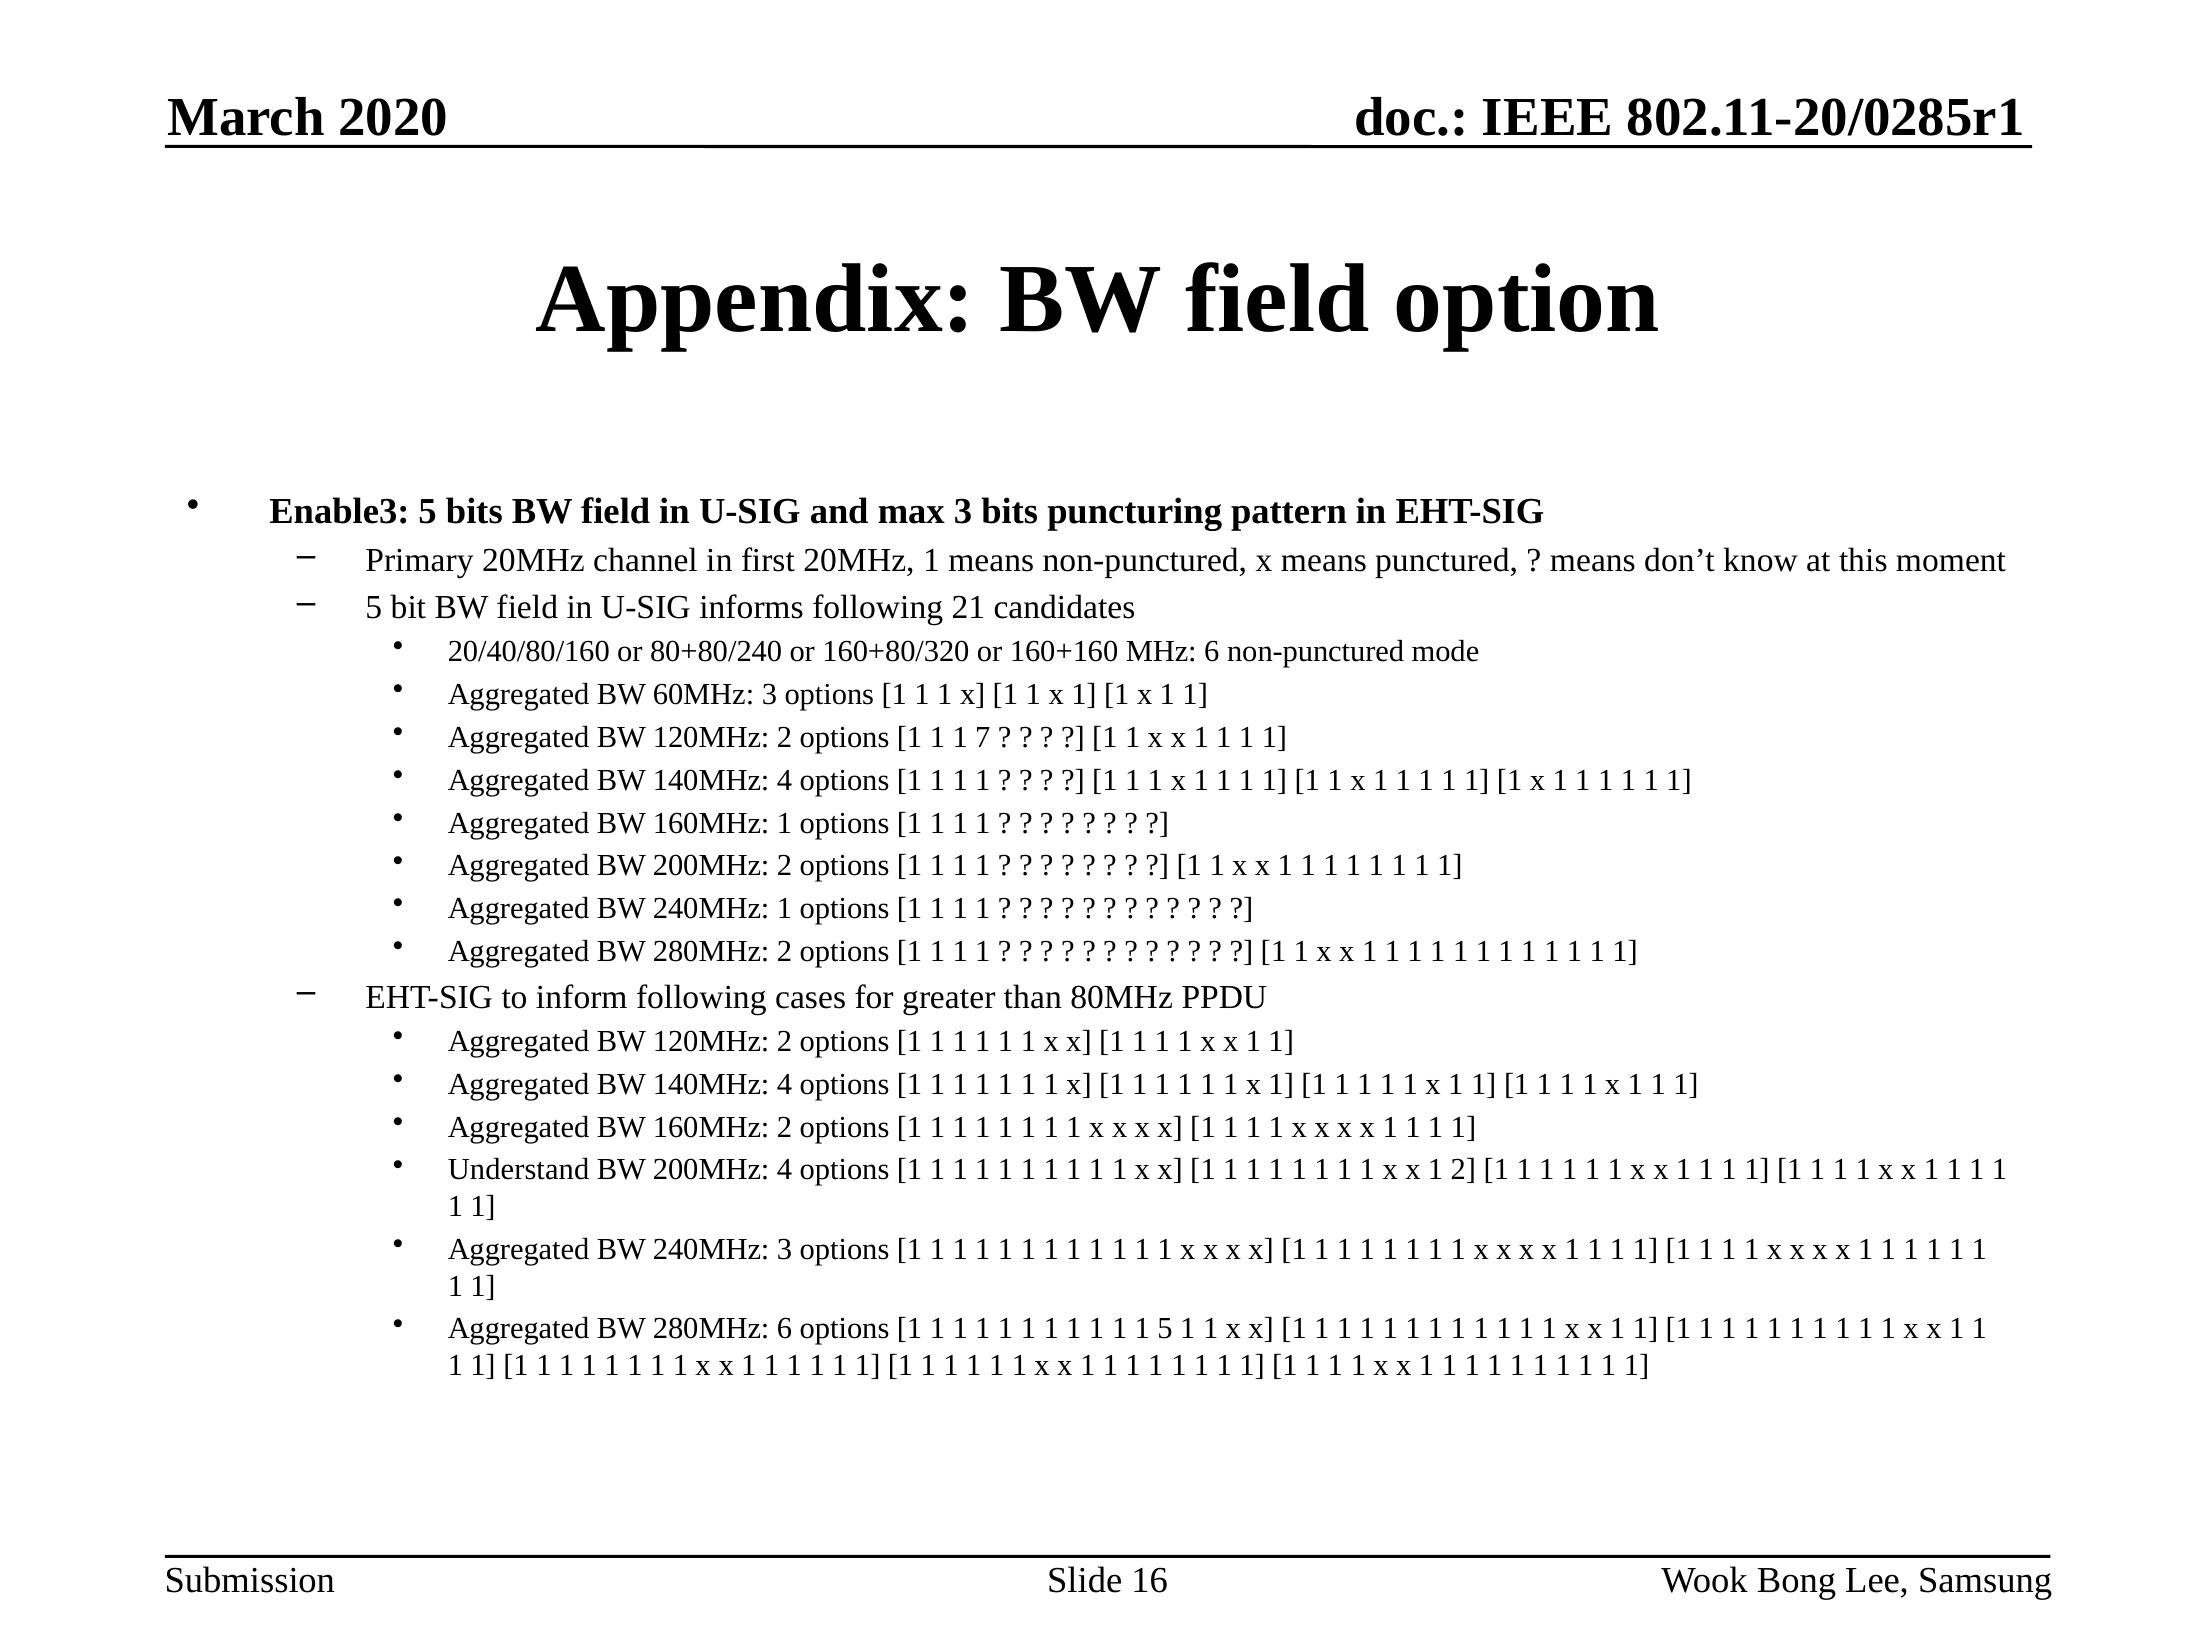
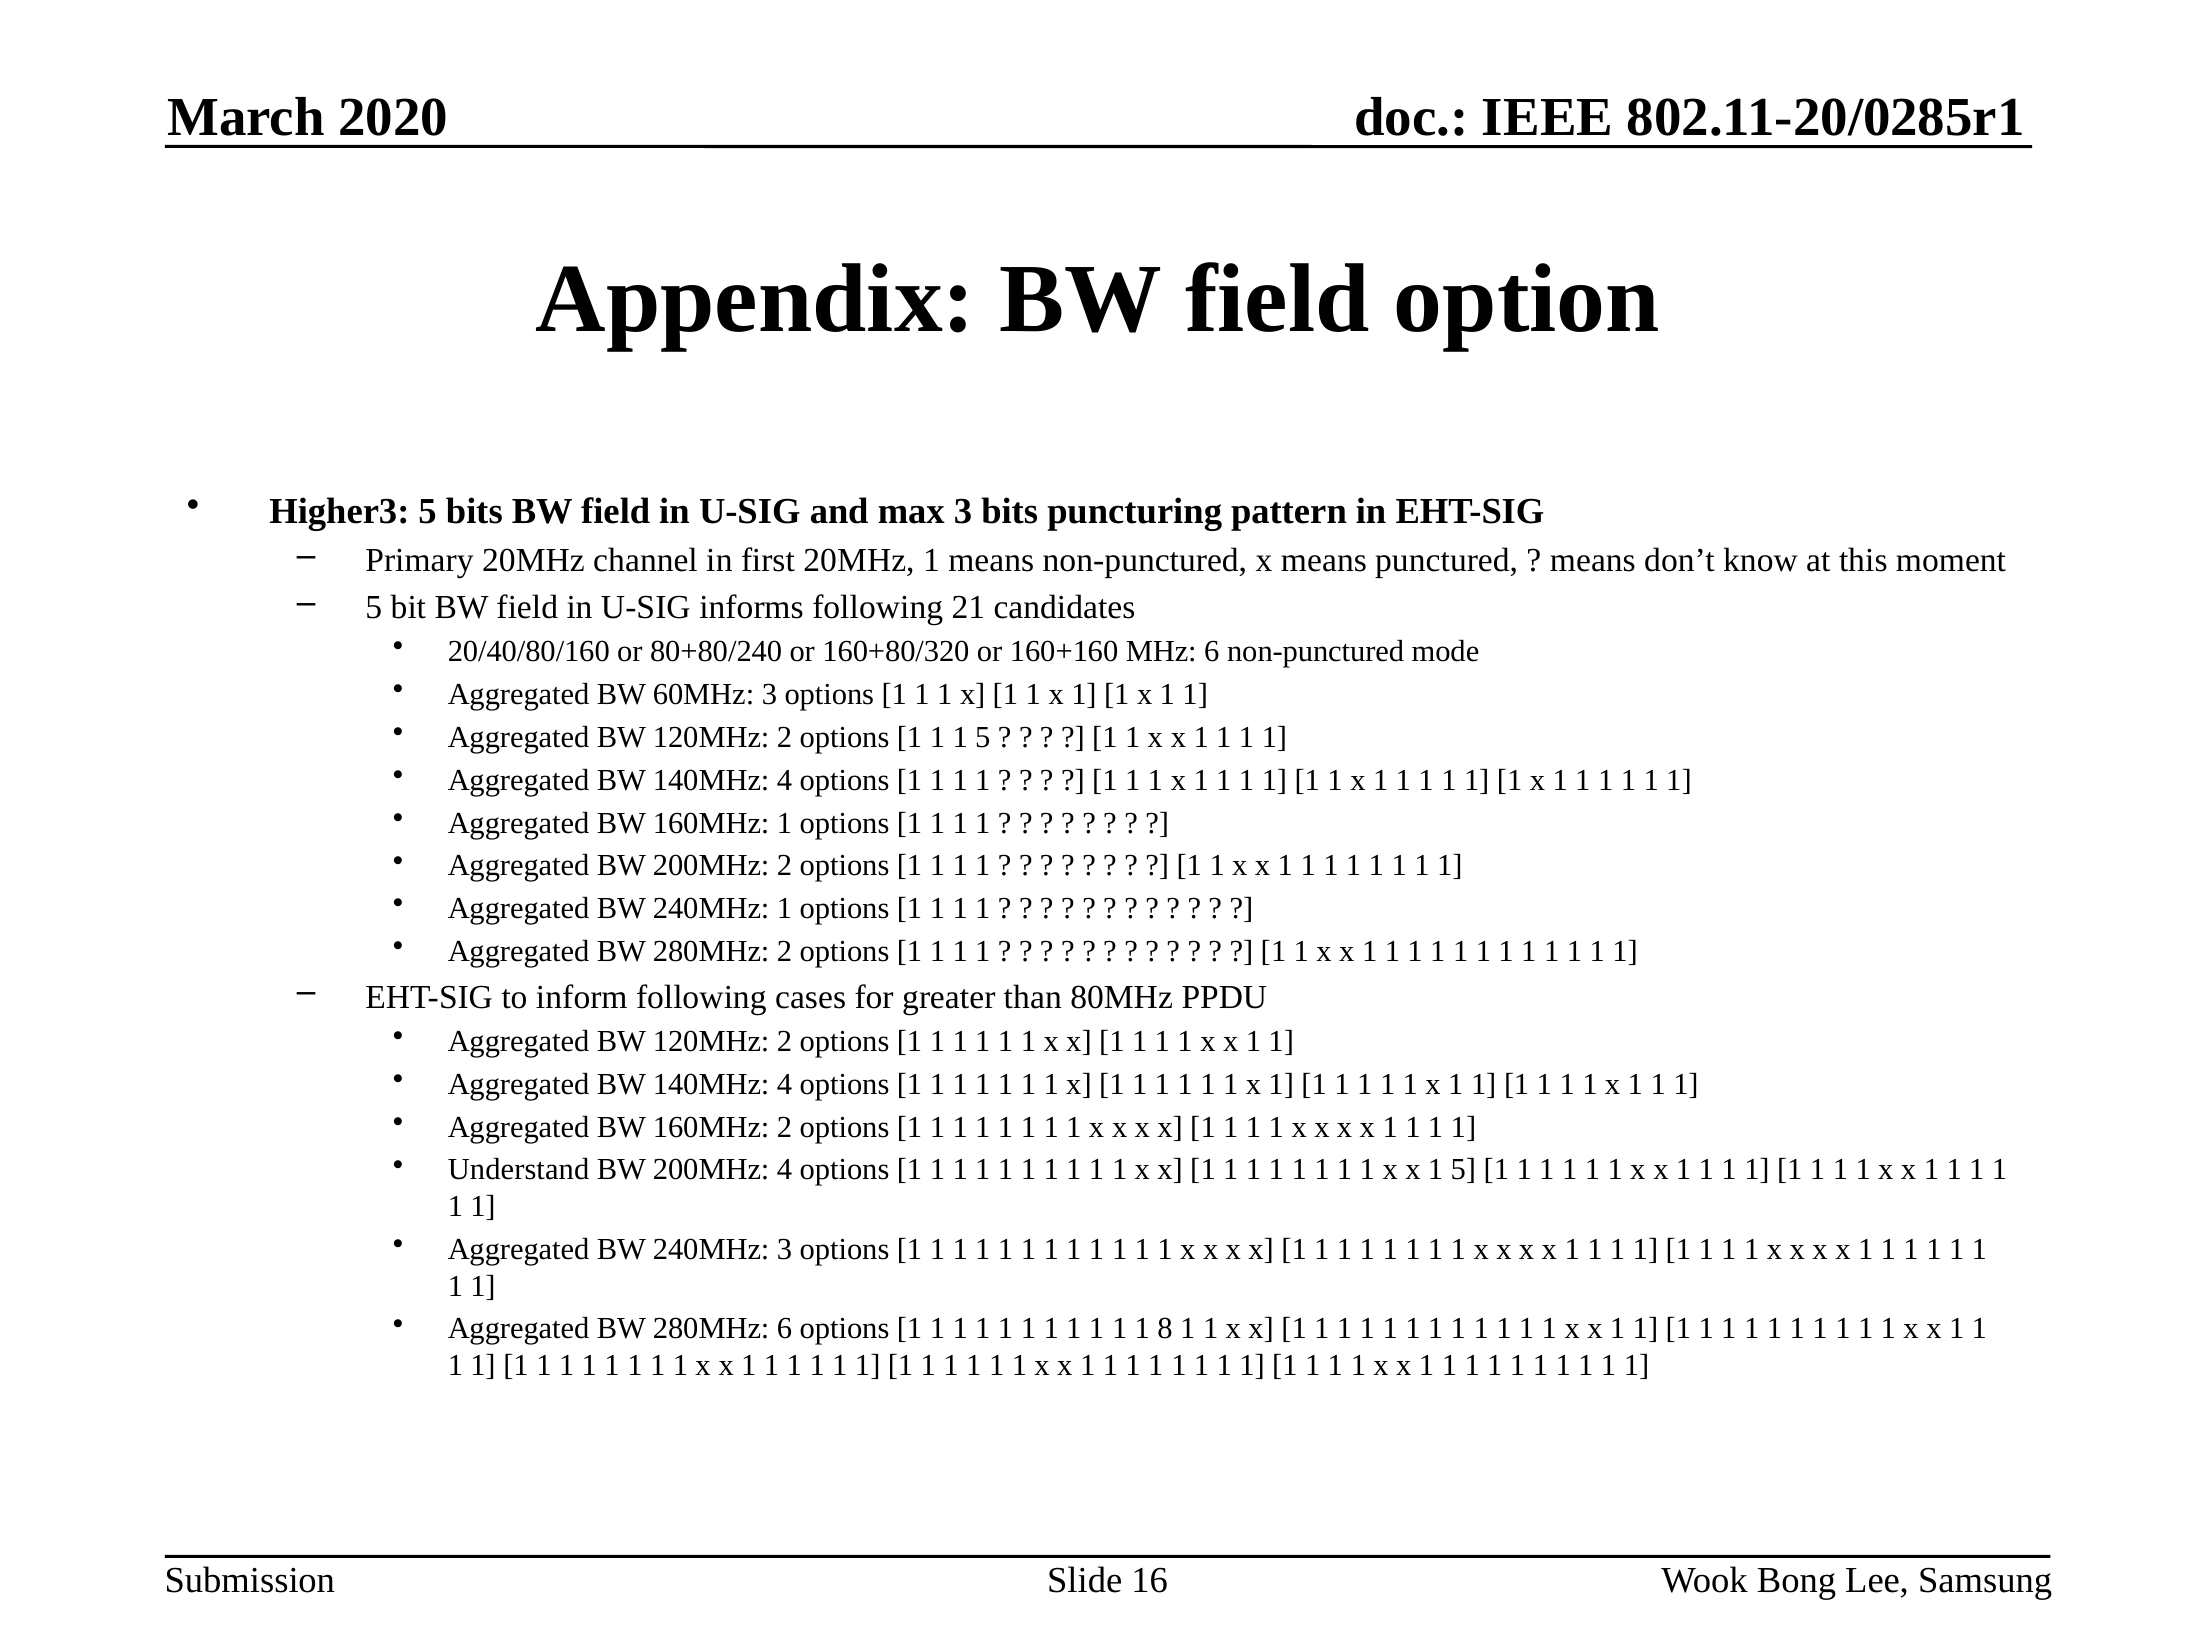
Enable3: Enable3 -> Higher3 (339, 512)
1 1 7: 7 -> 5 (983, 737)
x 1 2: 2 -> 5 (1463, 1170)
1 5: 5 -> 8 (1165, 1329)
